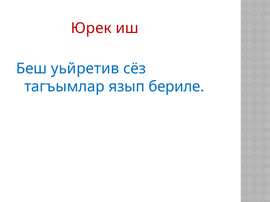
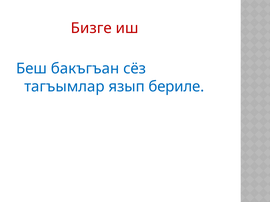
Юрек: Юрек -> Бизге (91, 28)
уьйретив: уьйретив -> бакъгъан (85, 69)
